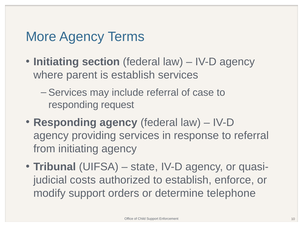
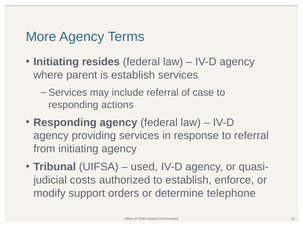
section: section -> resides (101, 62)
request: request -> actions (117, 105)
state: state -> used (144, 167)
